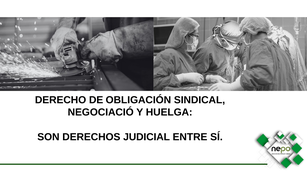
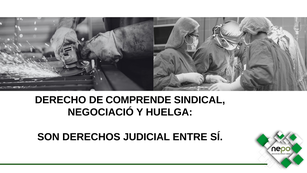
OBLIGACIÓN: OBLIGACIÓN -> COMPRENDE (138, 100)
